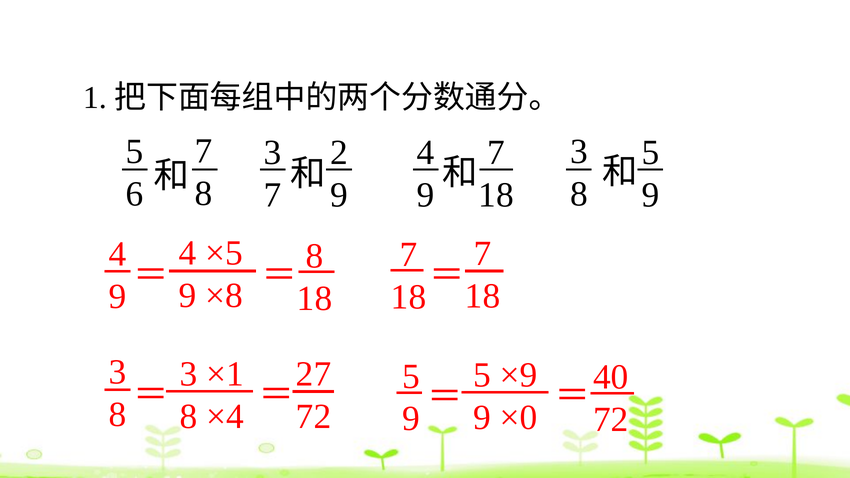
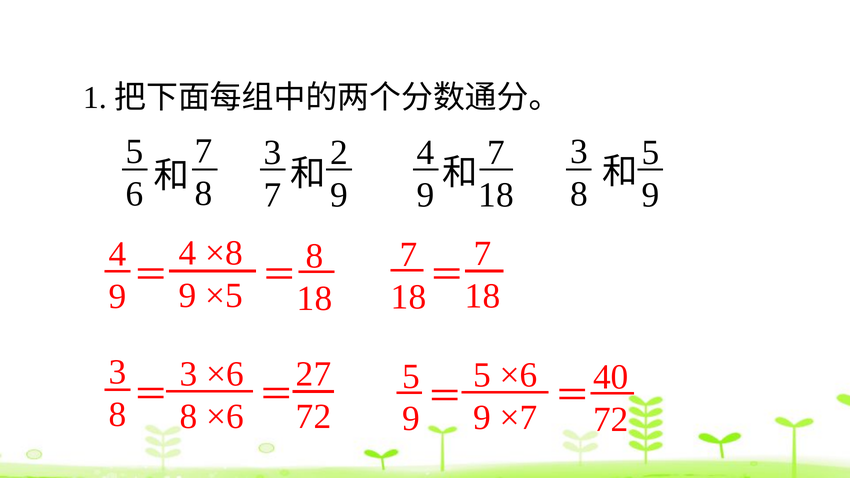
×5: ×5 -> ×8 (224, 253)
×8: ×8 -> ×5 (224, 295)
3 ×1: ×1 -> ×6 (225, 374)
5 ×9: ×9 -> ×6 (519, 375)
8 ×4: ×4 -> ×6 (225, 417)
×0: ×0 -> ×7 (519, 418)
